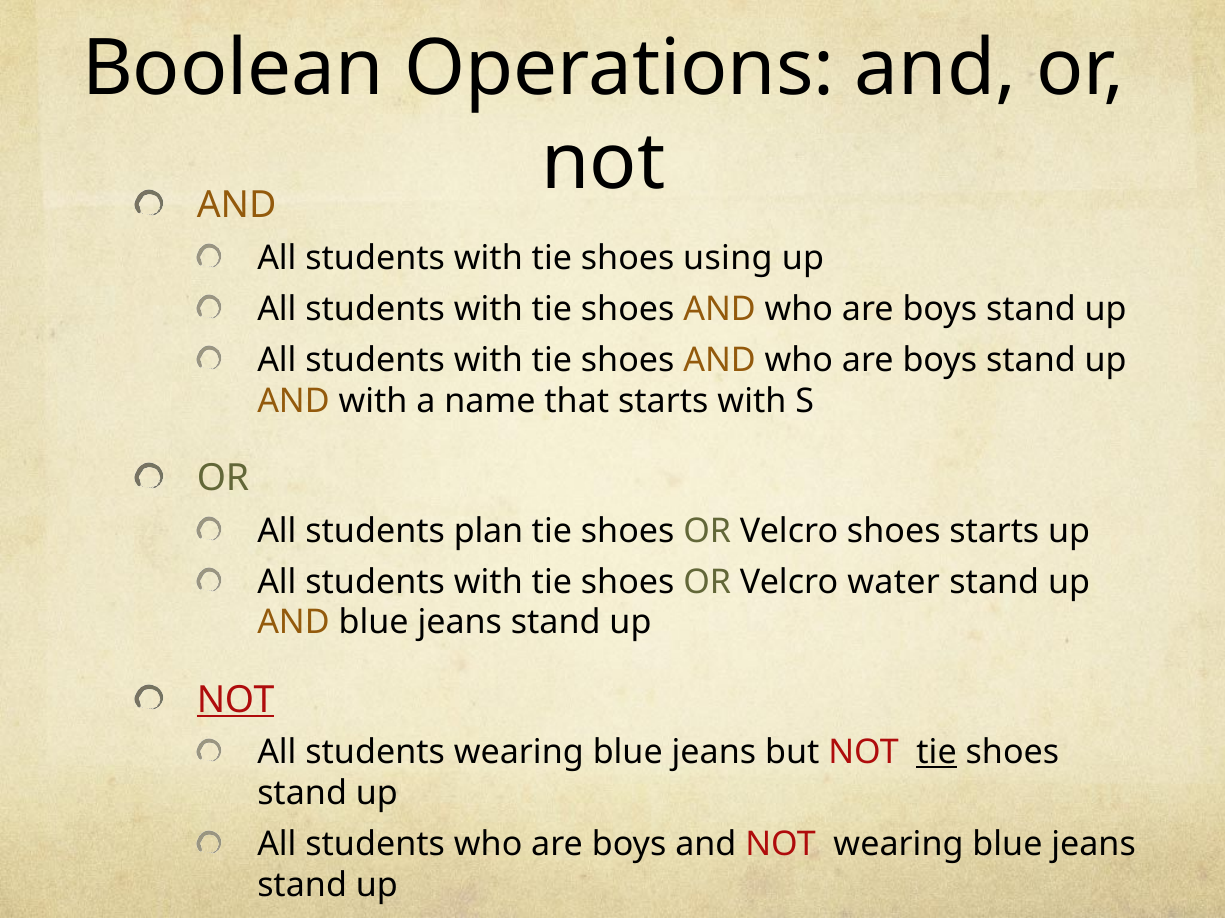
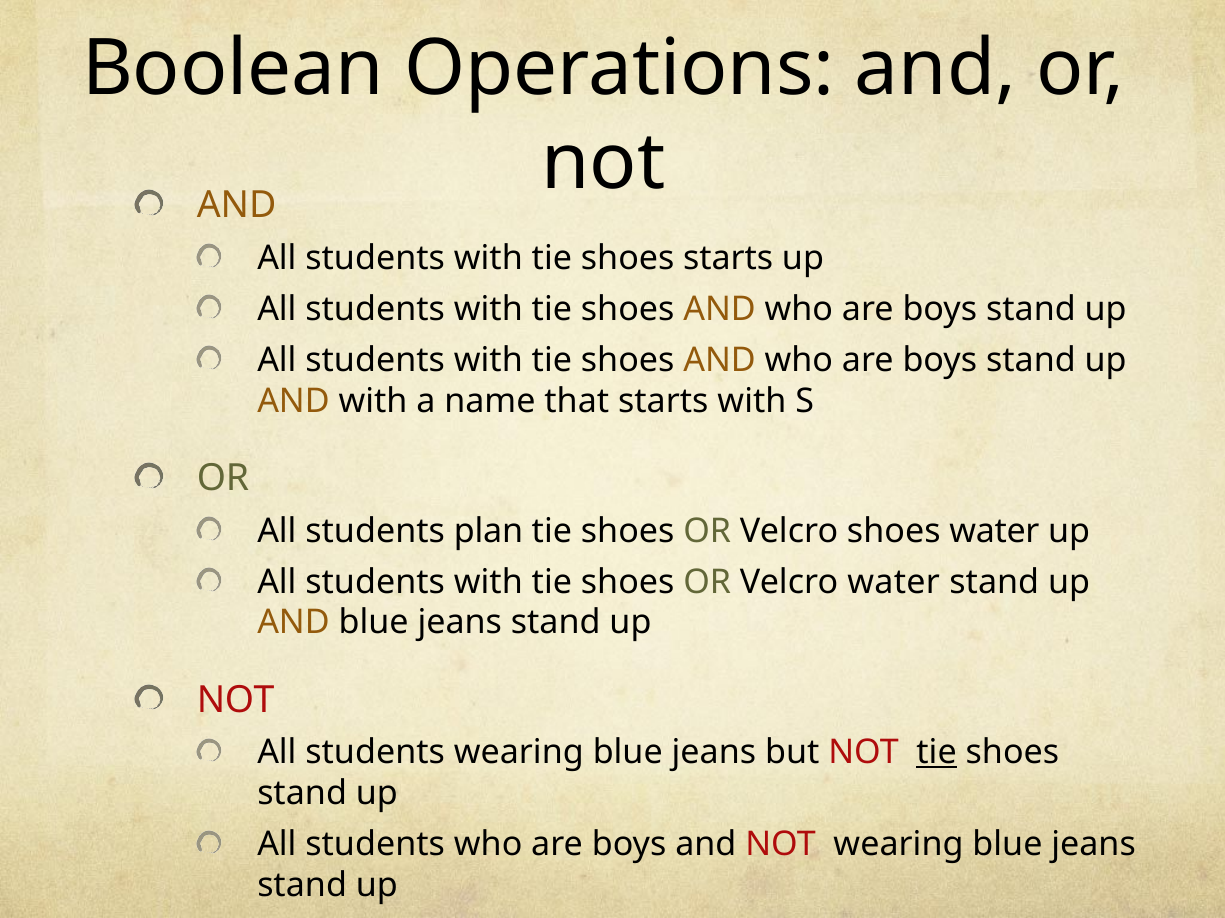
shoes using: using -> starts (728, 258)
shoes starts: starts -> water (994, 531)
NOT underline: present -> none (236, 700)
